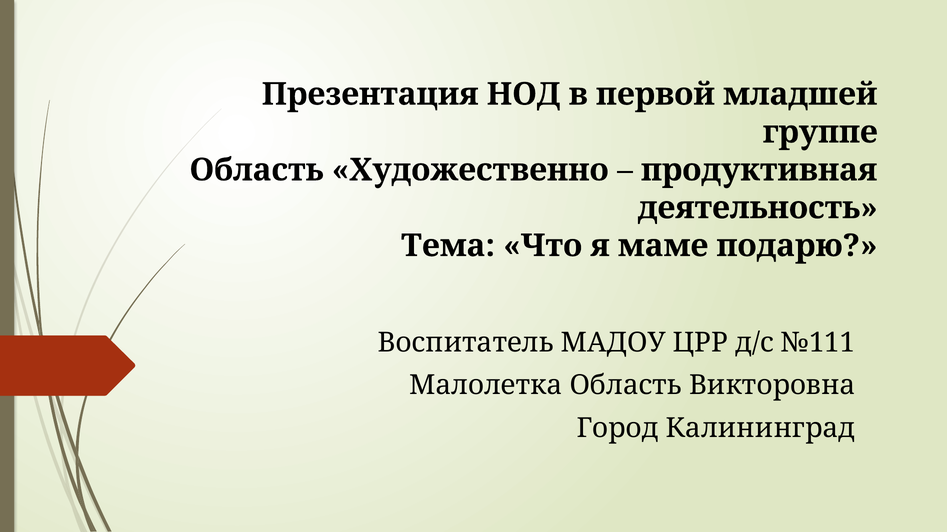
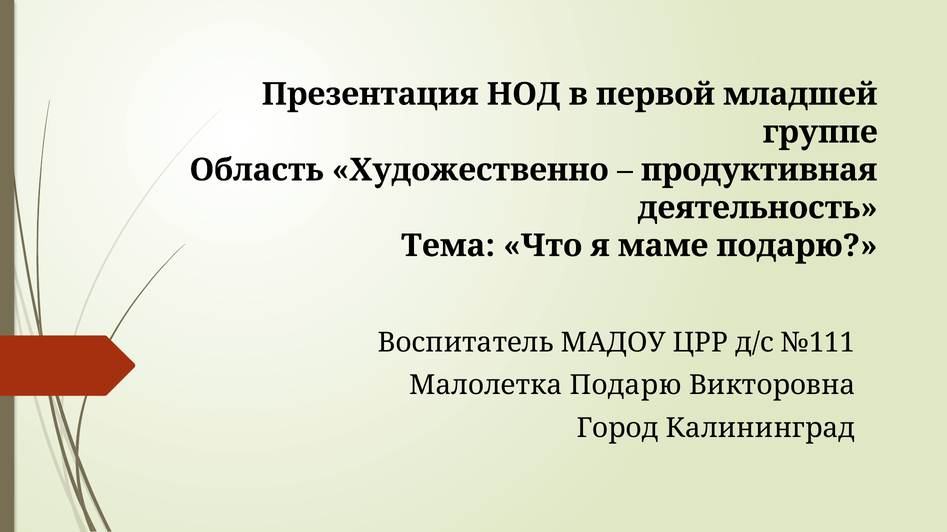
Малолетка Область: Область -> Подарю (626, 386)
